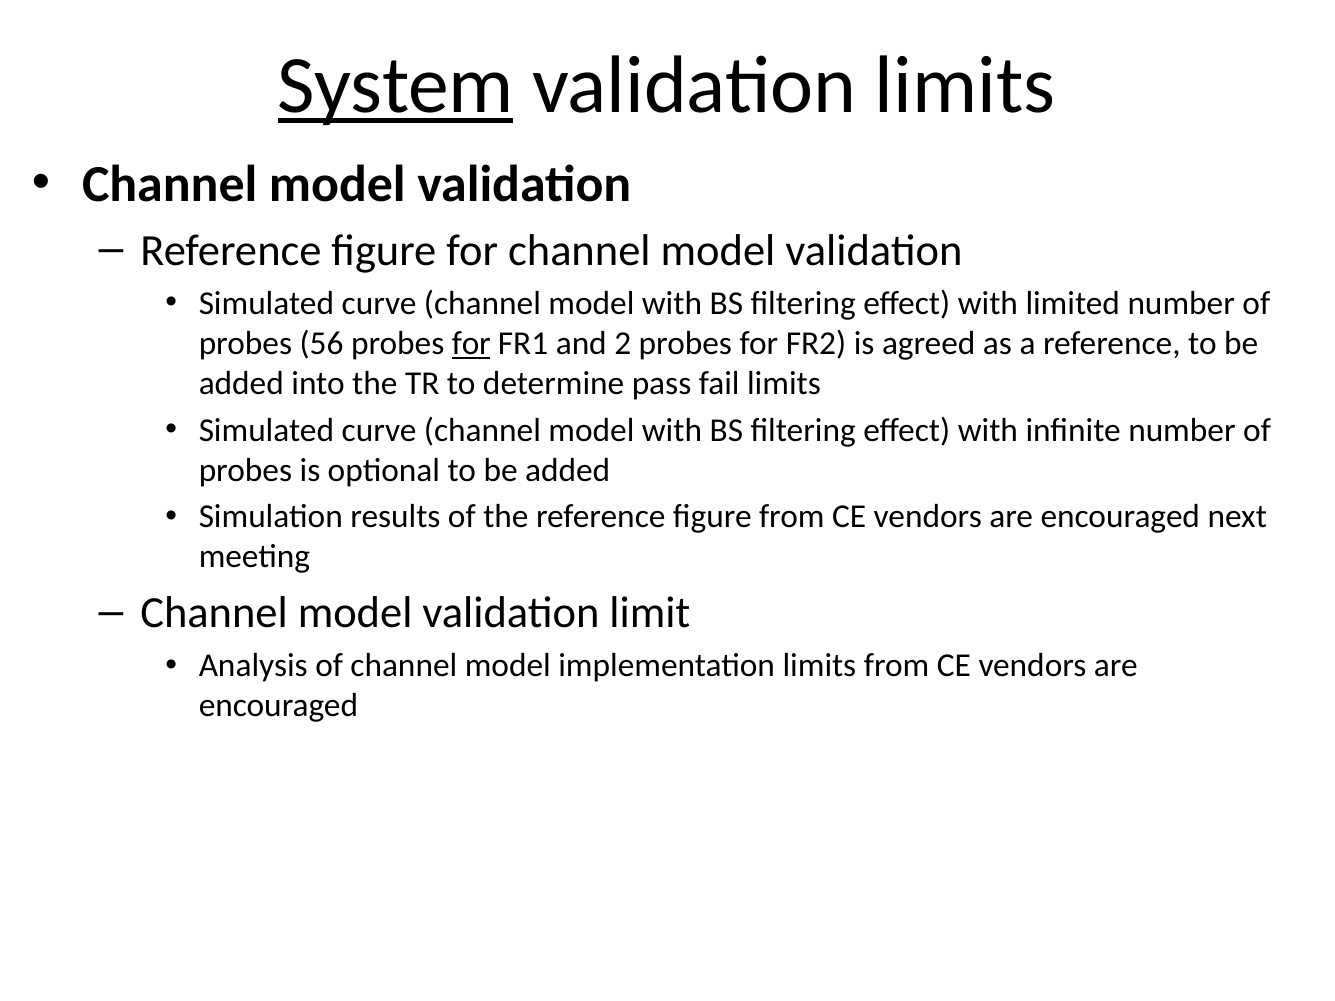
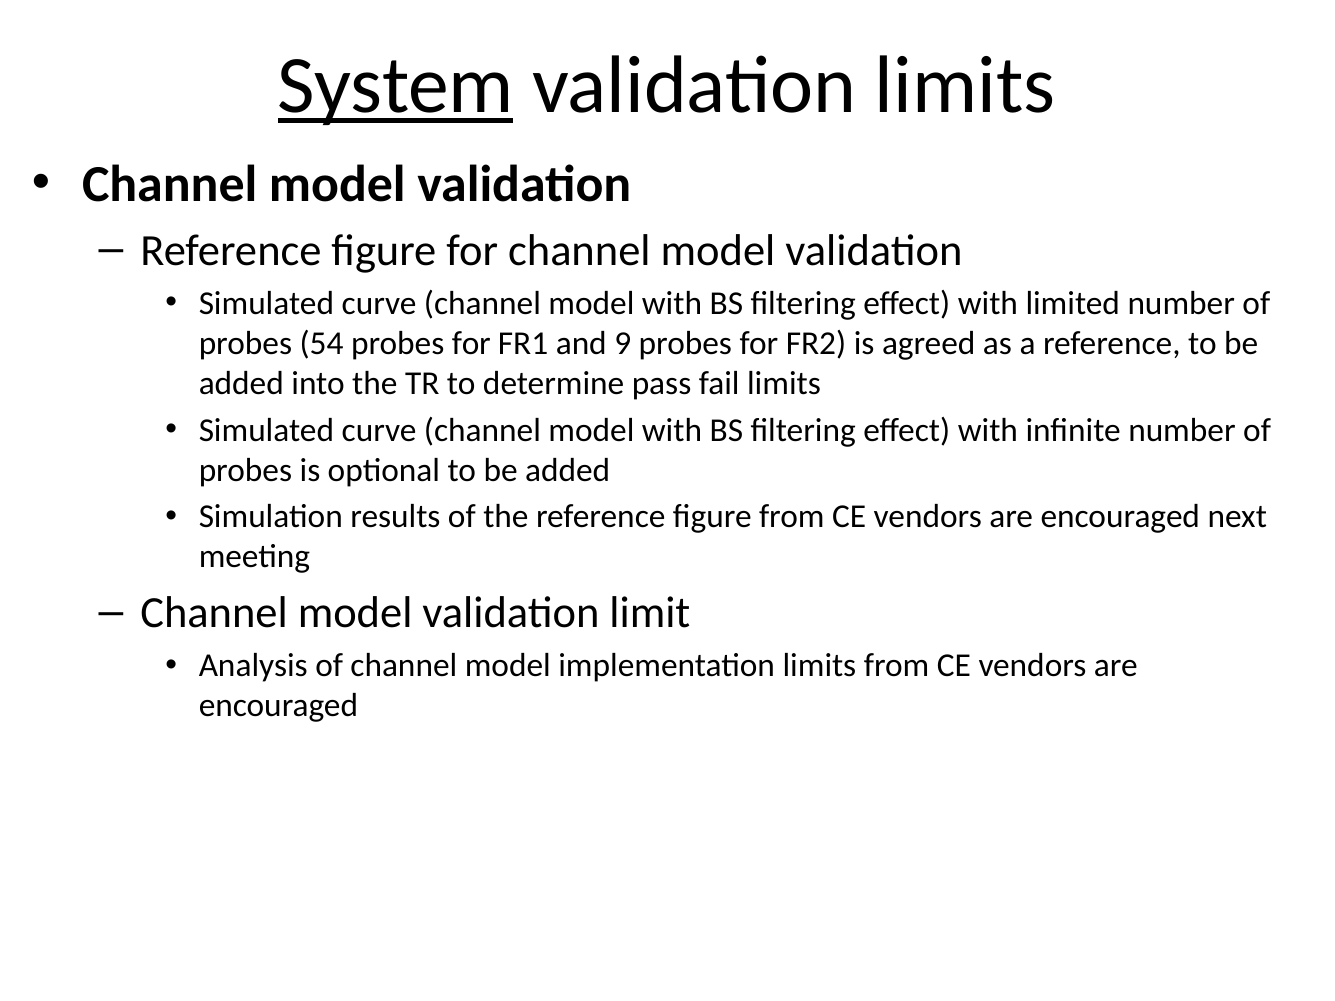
56: 56 -> 54 (322, 343)
for underline: present -> none (471, 343)
2: 2 -> 9 (623, 343)
